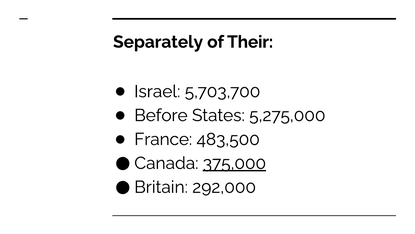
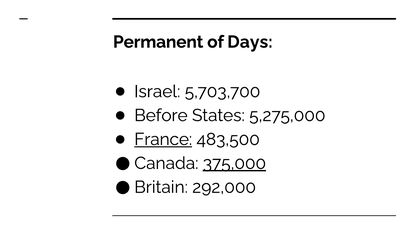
Separately: Separately -> Permanent (158, 42)
Their: Their -> Days (250, 42)
France underline: none -> present (163, 139)
